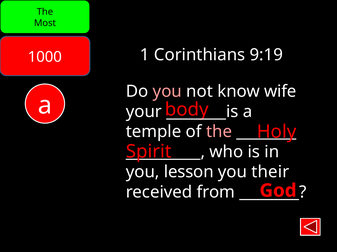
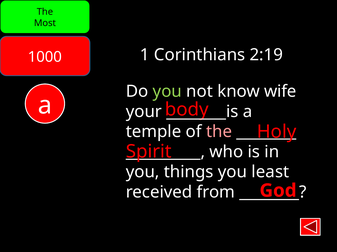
9:19: 9:19 -> 2:19 (266, 55)
you colour: pink -> light green (167, 92)
lesson: lesson -> things (189, 172)
their: their -> least (270, 172)
